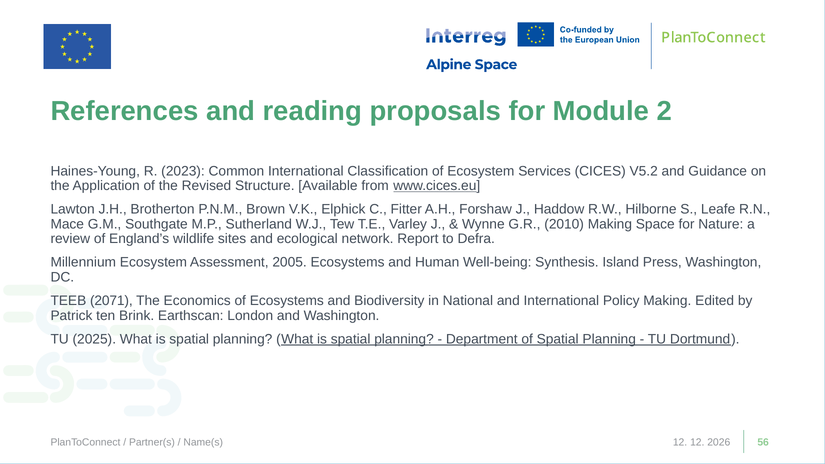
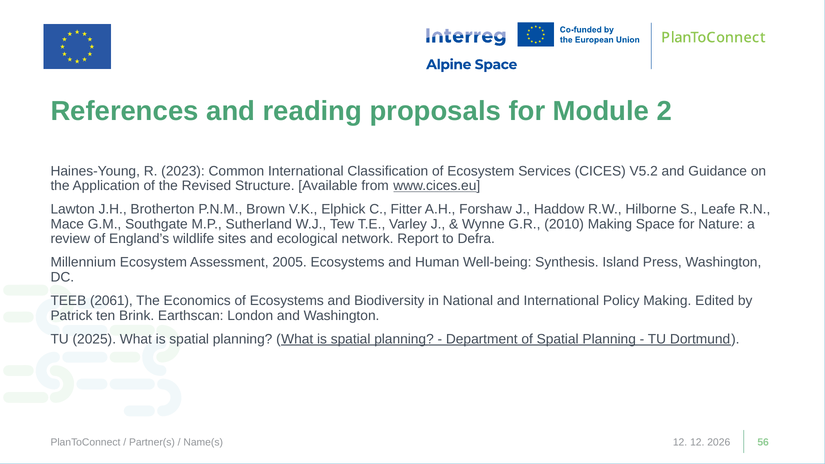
2071: 2071 -> 2061 (111, 301)
